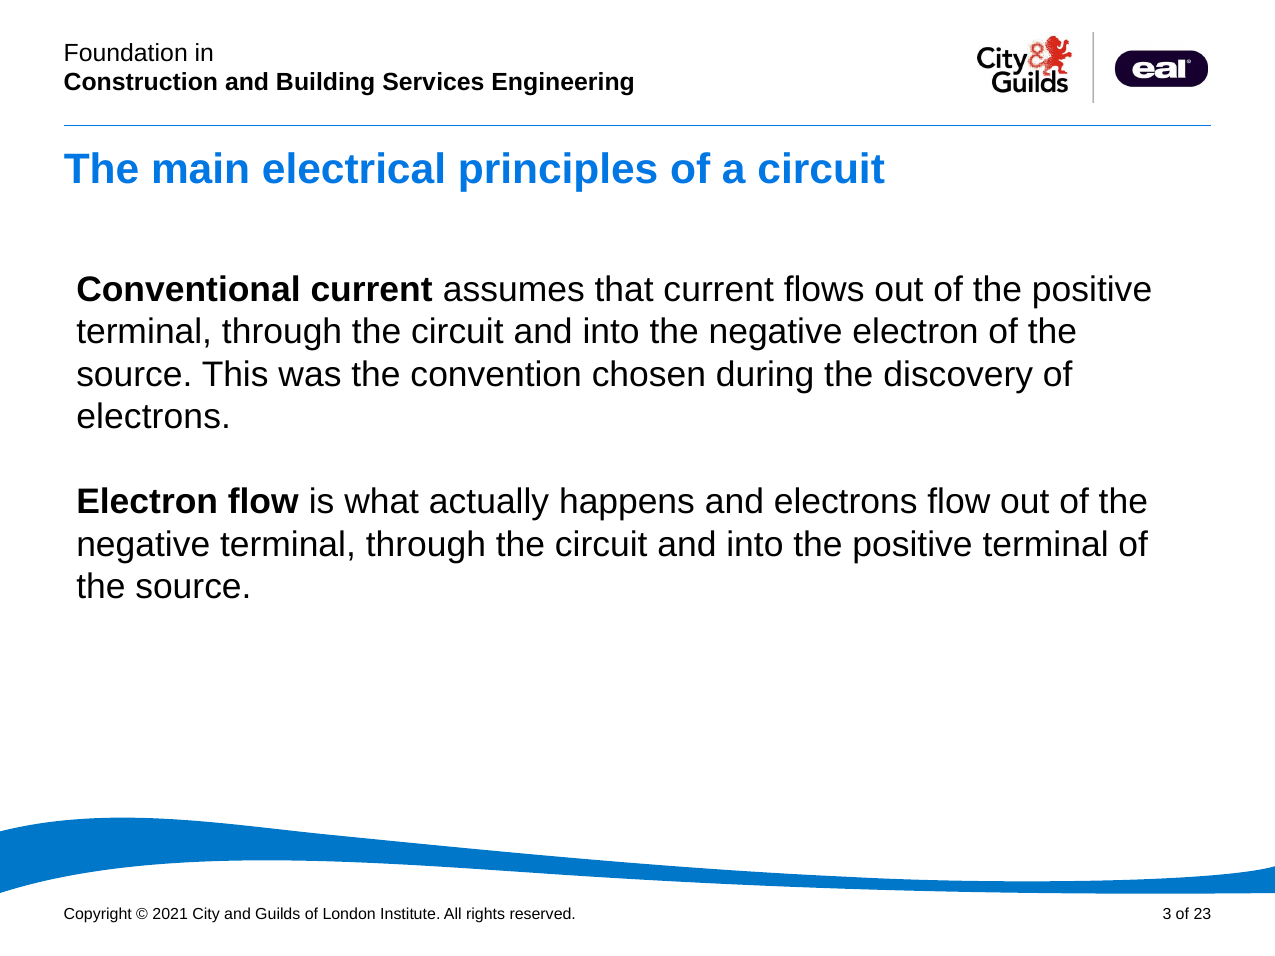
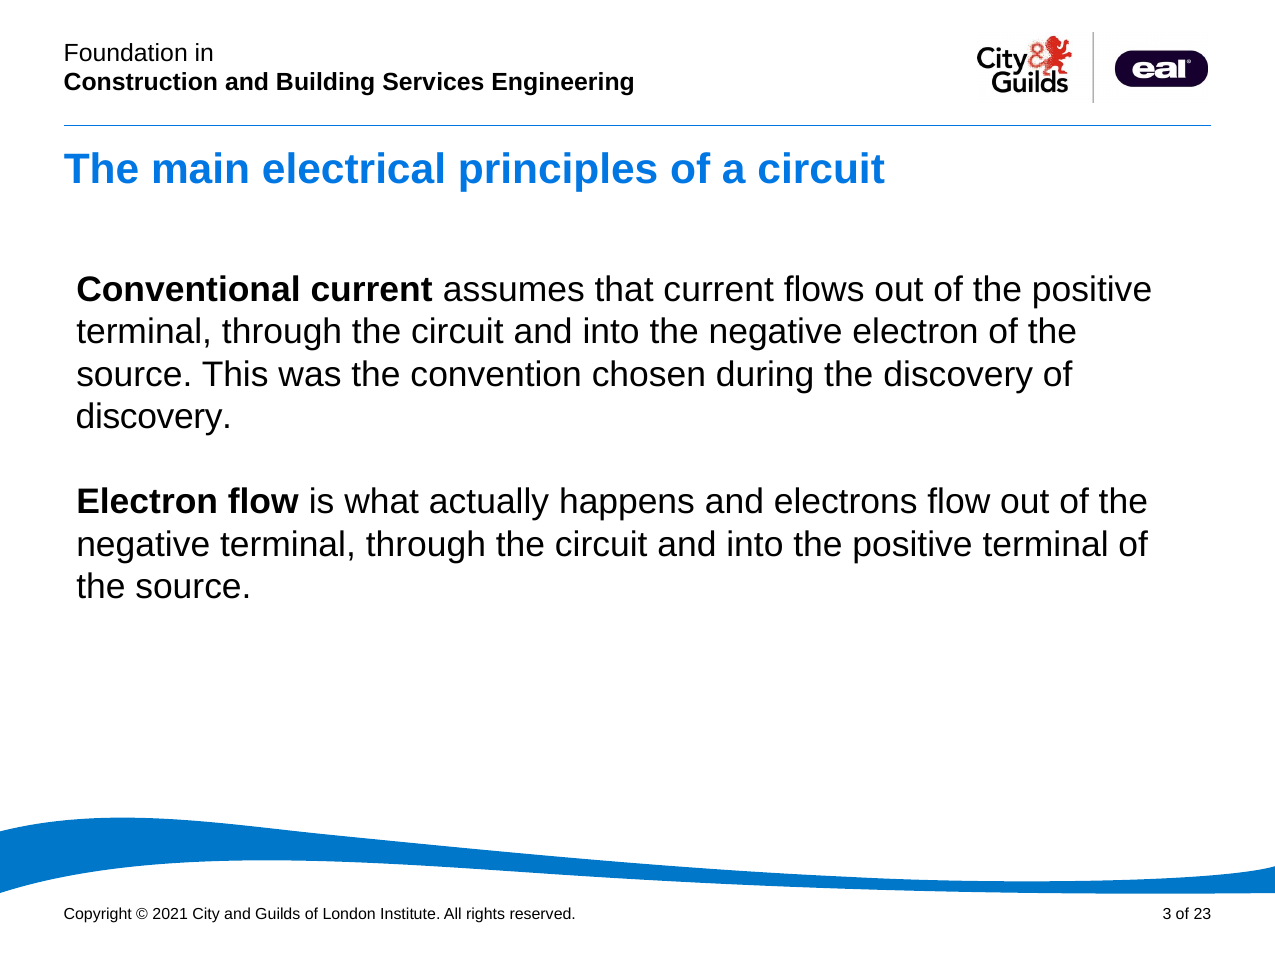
electrons: electrons -> discovery (154, 417)
